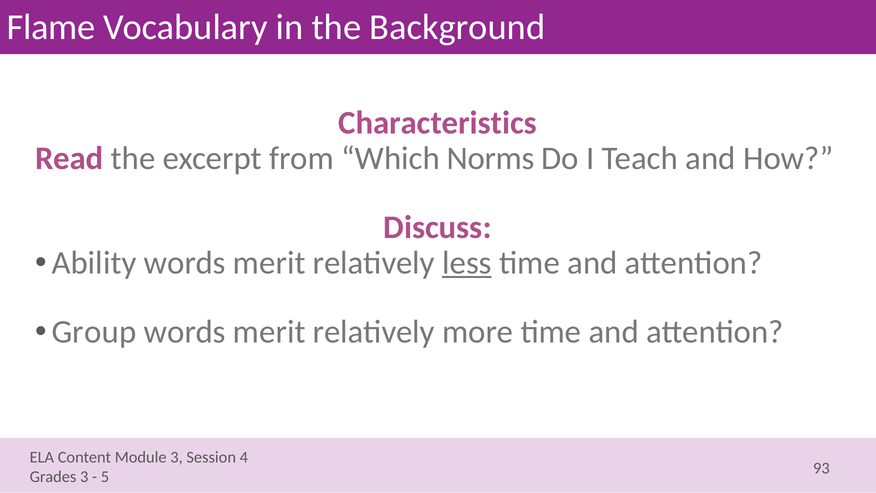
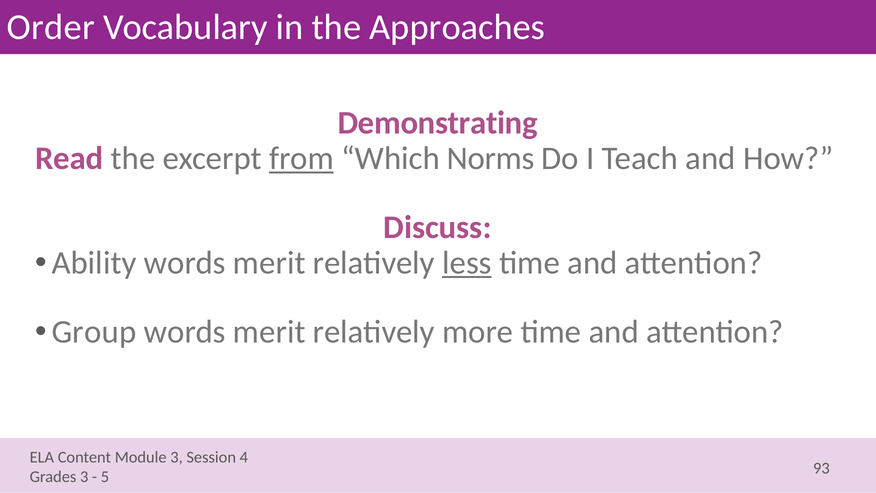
Flame: Flame -> Order (51, 27)
Background: Background -> Approaches (457, 27)
Characteristics: Characteristics -> Demonstrating (438, 123)
from underline: none -> present (301, 158)
